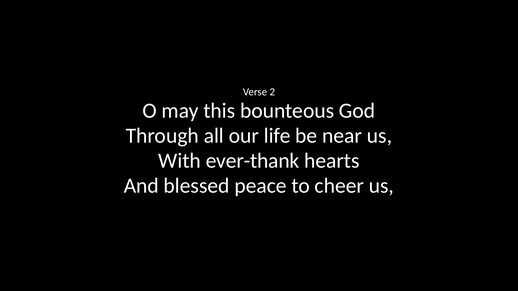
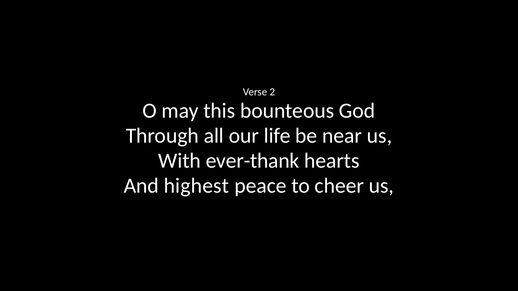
blessed: blessed -> highest (196, 186)
